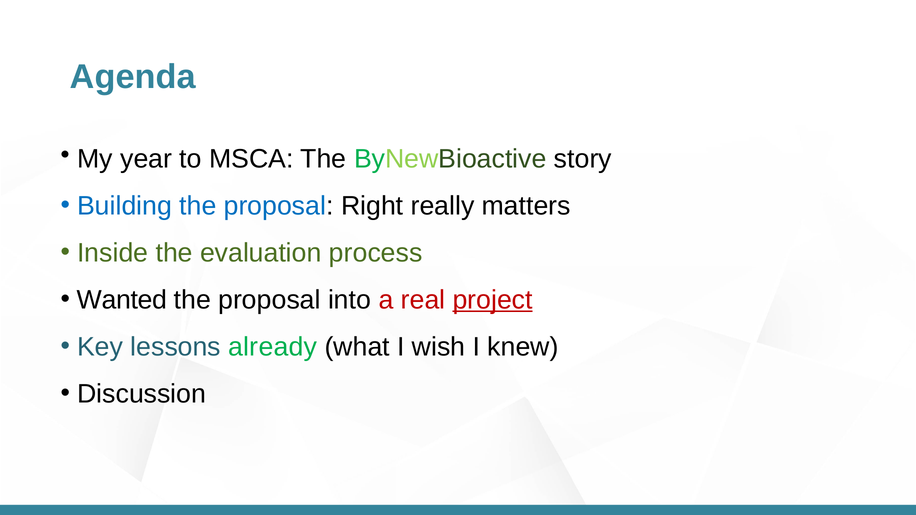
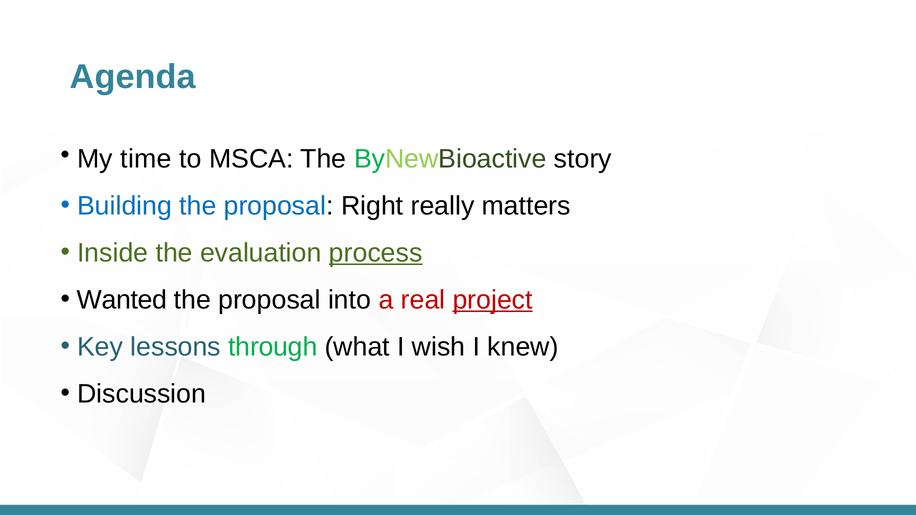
year: year -> time (146, 159)
process underline: none -> present (376, 253)
already: already -> through (273, 347)
